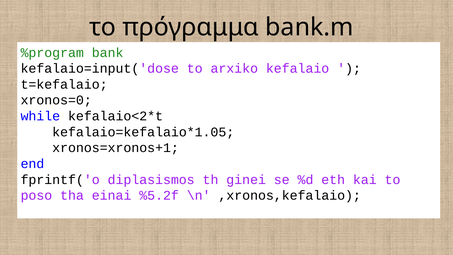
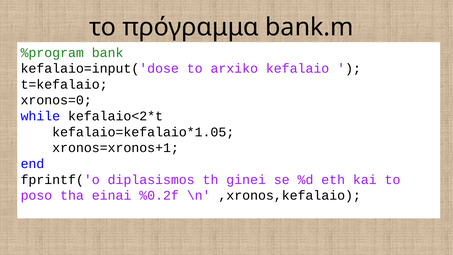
%5.2f: %5.2f -> %0.2f (159, 195)
